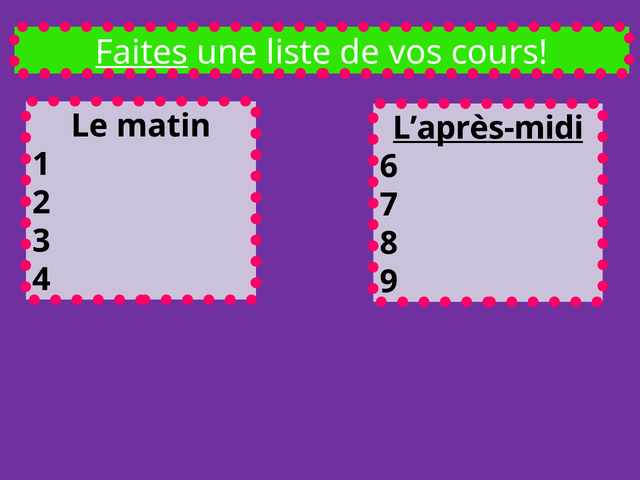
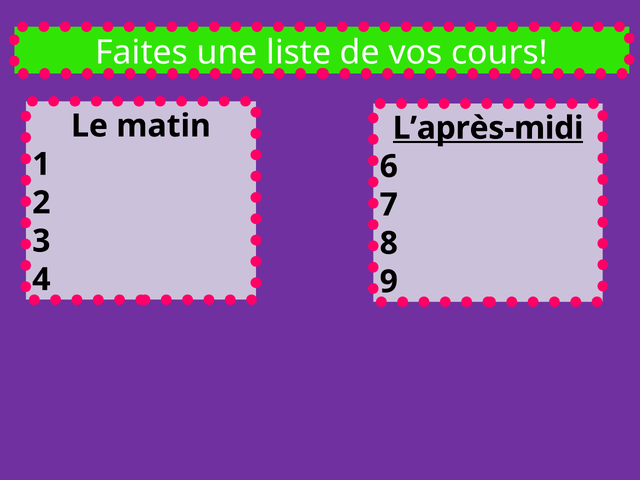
Faites underline: present -> none (142, 52)
